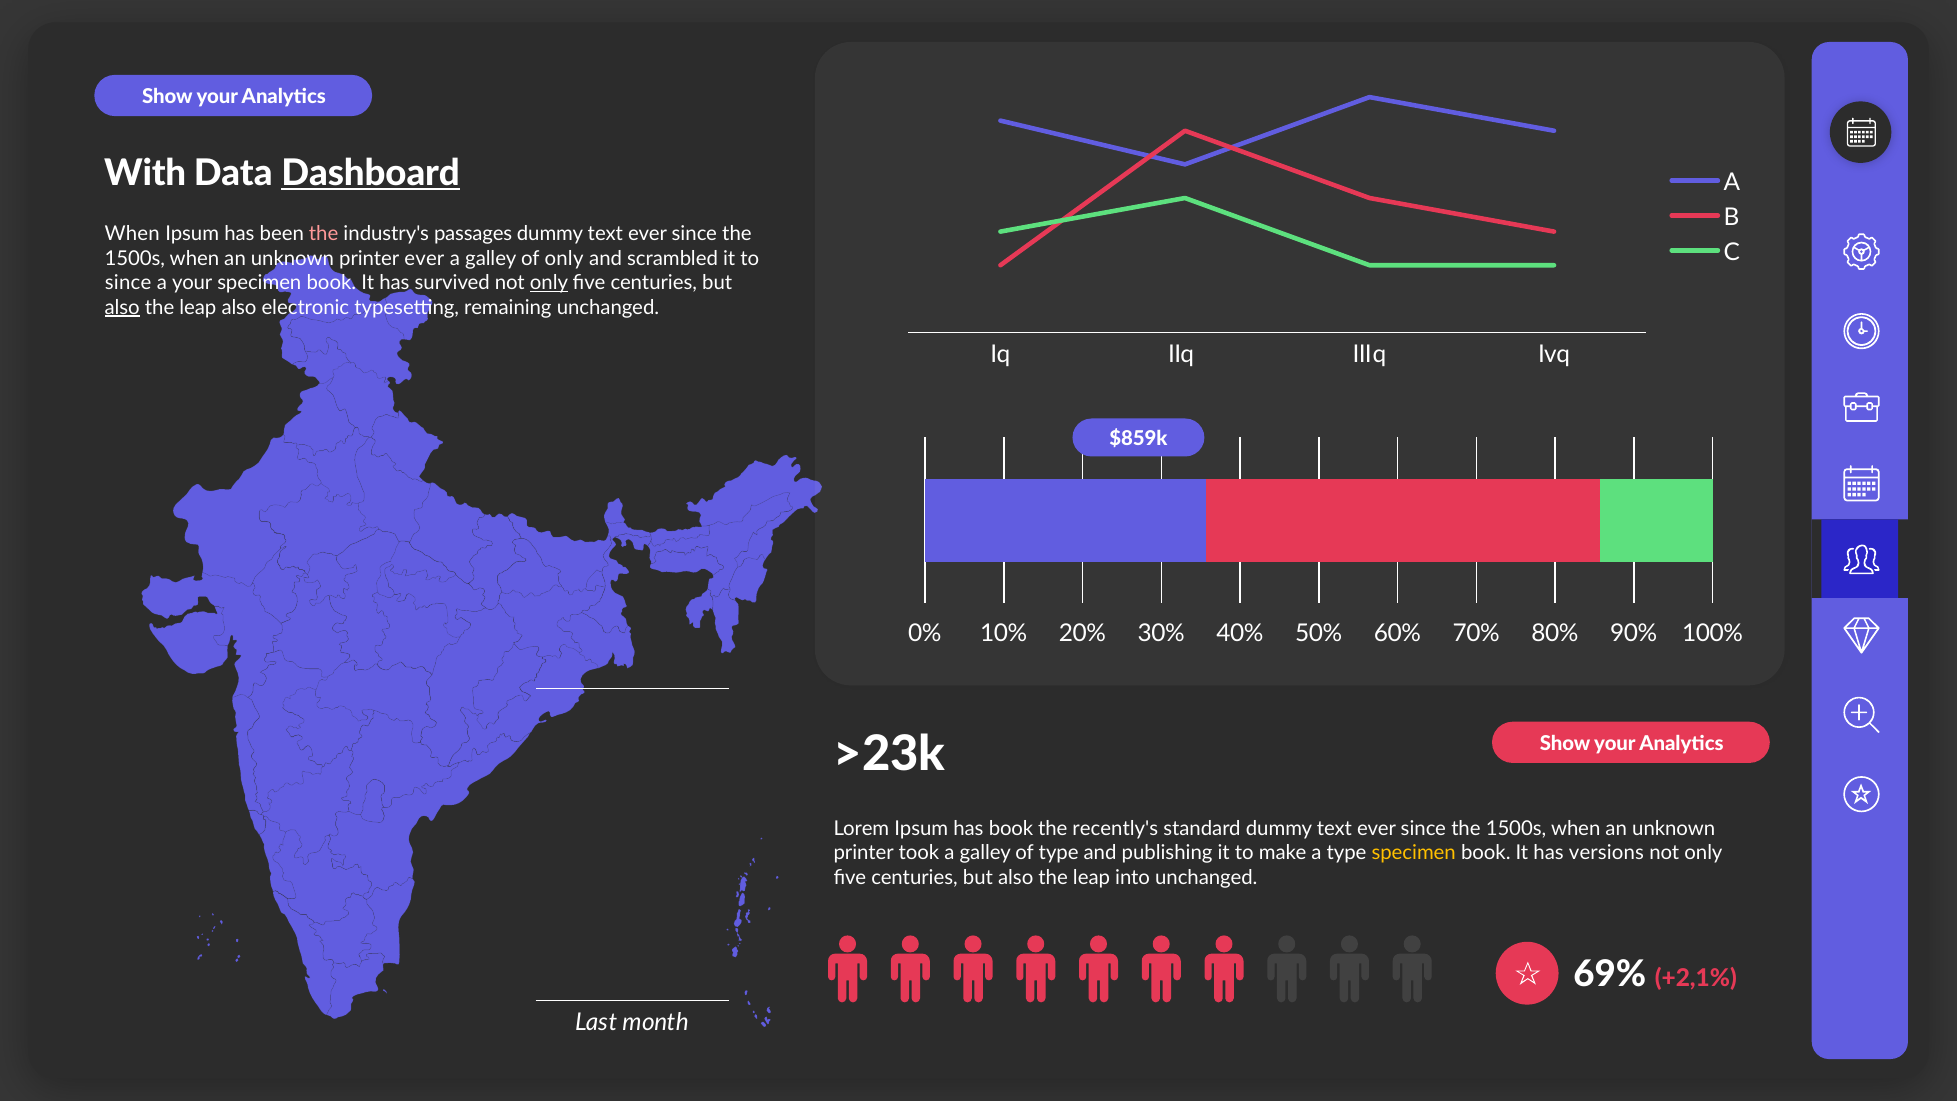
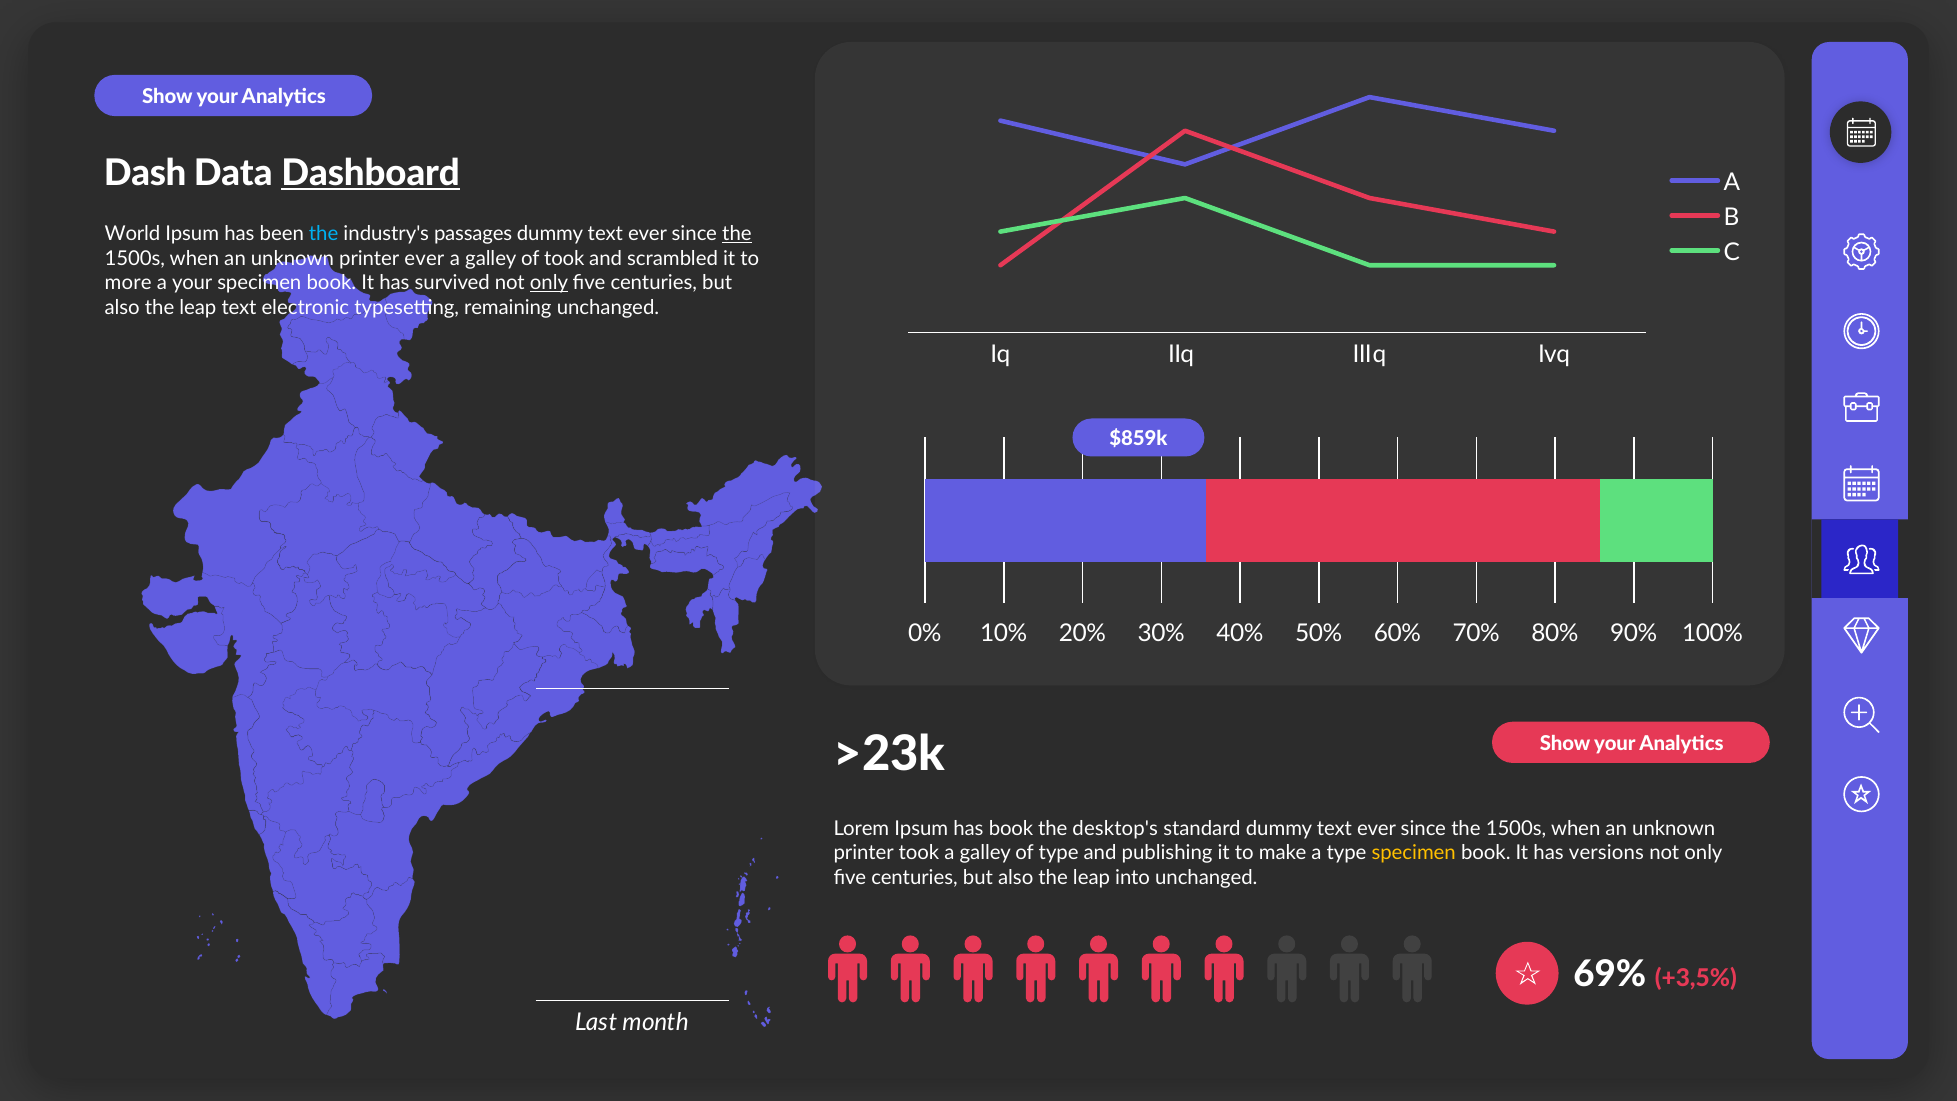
With: With -> Dash (145, 173)
When: When -> World (132, 234)
the colour: pink -> light blue (324, 234)
the underline: none -> present (737, 234)
of only: only -> took (564, 258)
since: since -> more (128, 283)
also underline: present -> none (122, 307)
leap also: also -> text (239, 307)
recently's: recently's -> desktop's (1115, 829)
+2,1%: +2,1% -> +3,5% (1696, 978)
